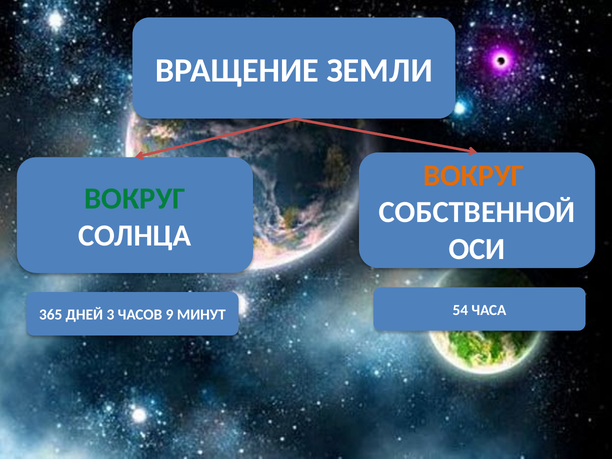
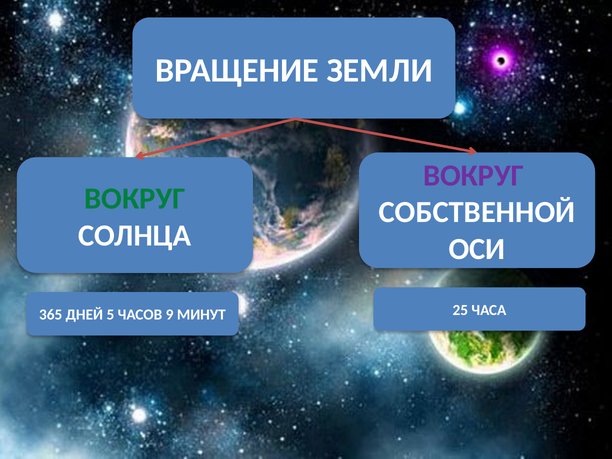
ВОКРУГ colour: orange -> purple (474, 176)
3: 3 -> 5 (110, 315)
54: 54 -> 25 (460, 310)
